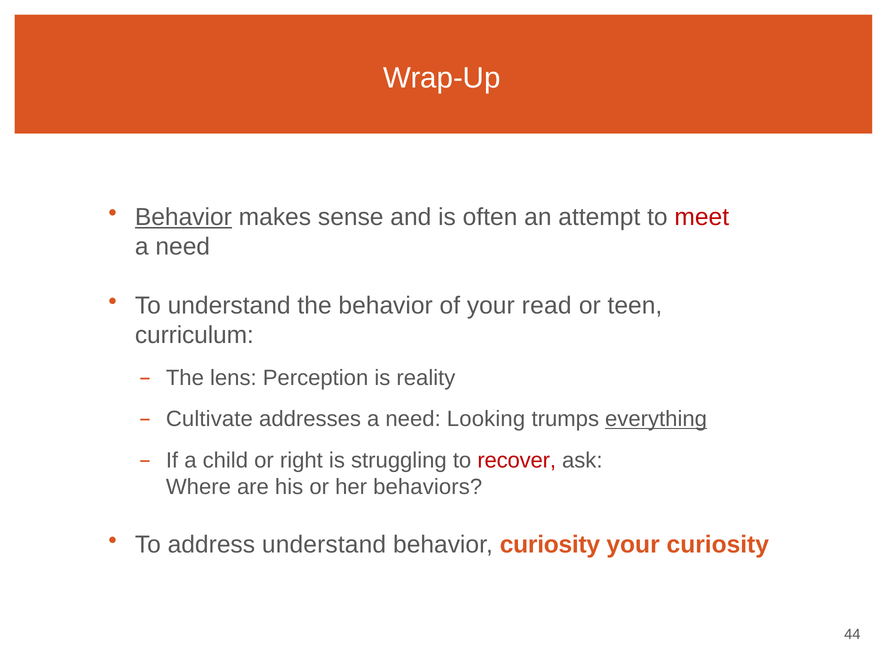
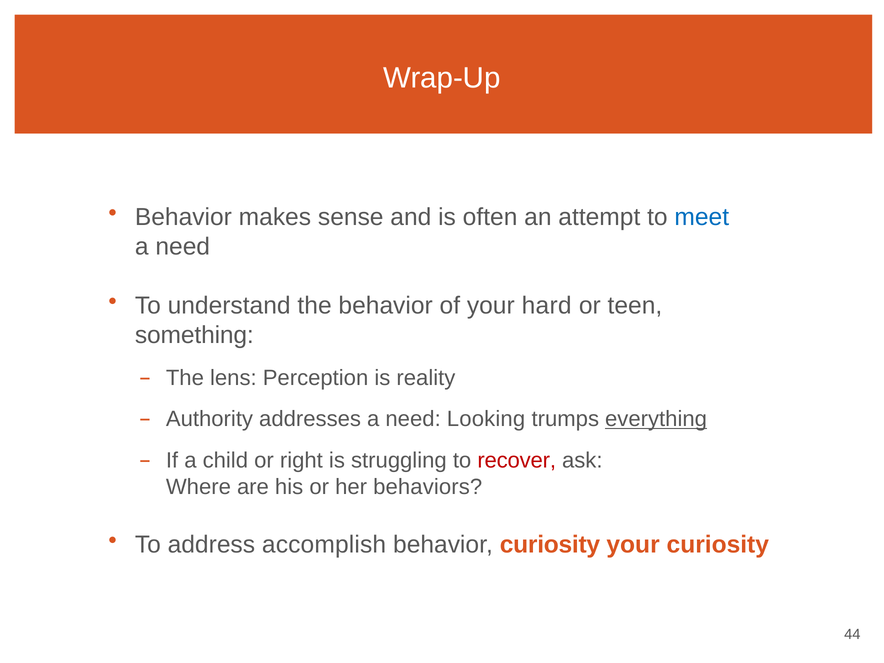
Behavior underline: present -> none (183, 217)
meet colour: red -> blue (702, 217)
read: read -> hard (547, 306)
curriculum: curriculum -> something (194, 335)
Cultivate: Cultivate -> Authority (209, 419)
address understand: understand -> accomplish (324, 544)
